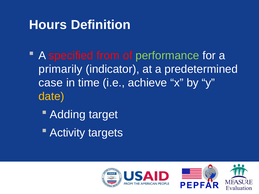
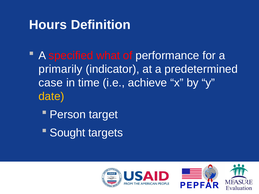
from: from -> what (108, 55)
performance colour: light green -> white (167, 55)
Adding: Adding -> Person (68, 114)
Activity: Activity -> Sought (67, 133)
